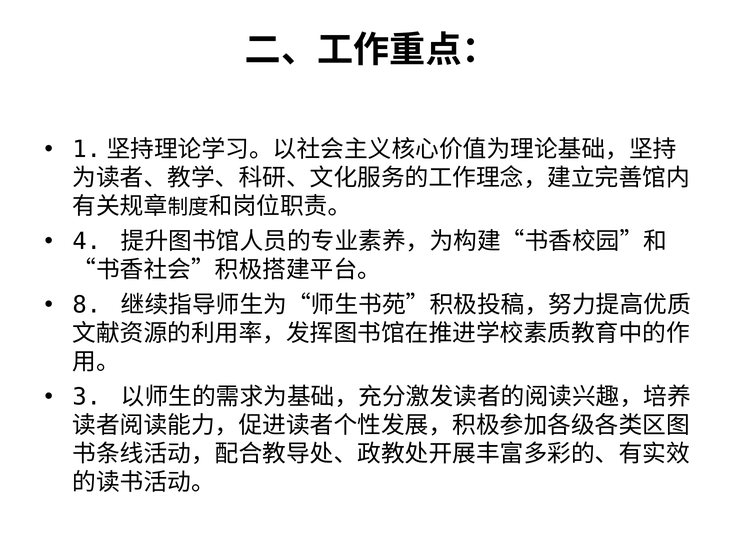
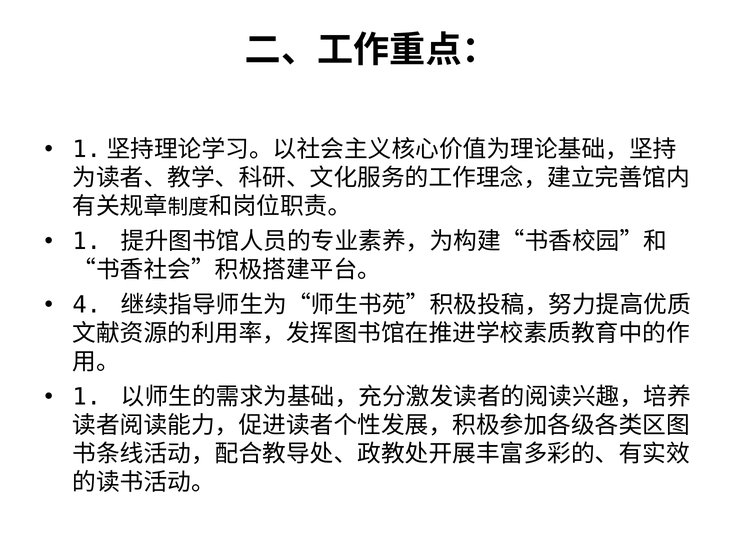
4: 4 -> 1 (87, 242)
8: 8 -> 4 (87, 305)
3: 3 -> 1 (87, 397)
